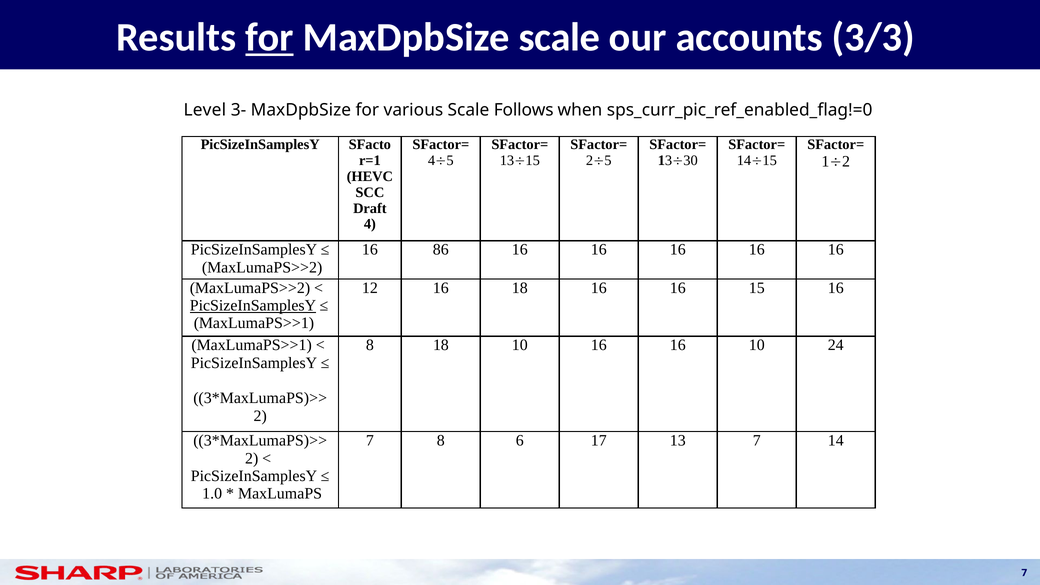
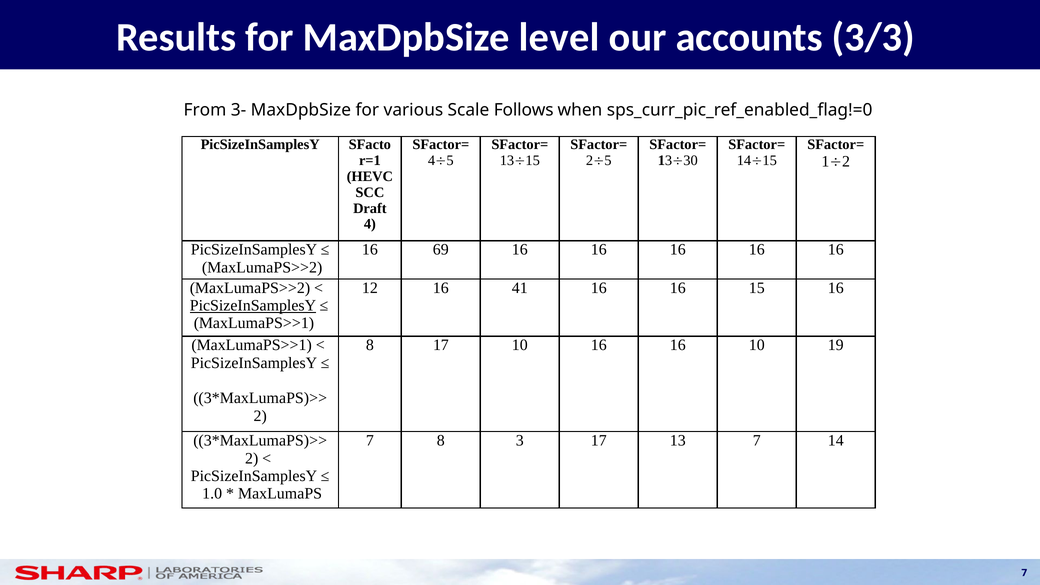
for underline: present -> none (270, 37)
MaxDpbSize scale: scale -> level (559, 37)
Level: Level -> From (205, 110)
86: 86 -> 69 (441, 250)
16 18: 18 -> 41 (520, 288)
8 18: 18 -> 17 (441, 345)
24: 24 -> 19 (836, 345)
6: 6 -> 3 (520, 441)
